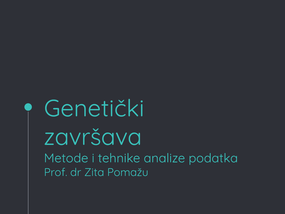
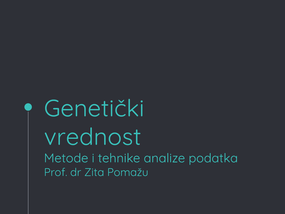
završava: završava -> vrednost (93, 137)
